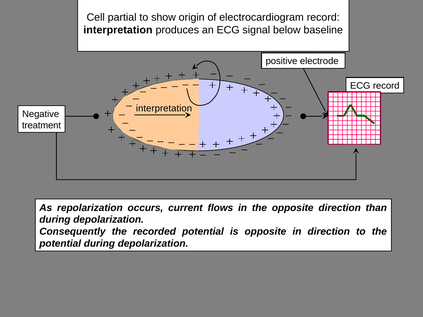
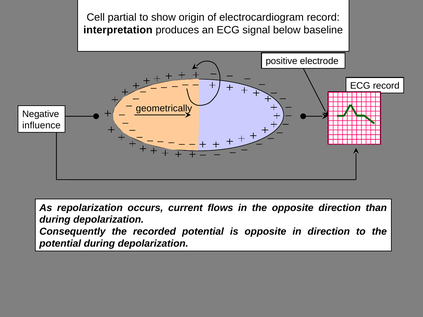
interpretation: interpretation -> geometrically (164, 108)
treatment: treatment -> influence (41, 125)
